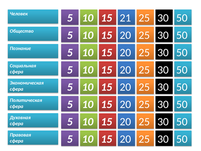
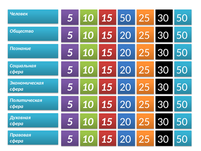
15 21: 21 -> 50 (125, 18)
